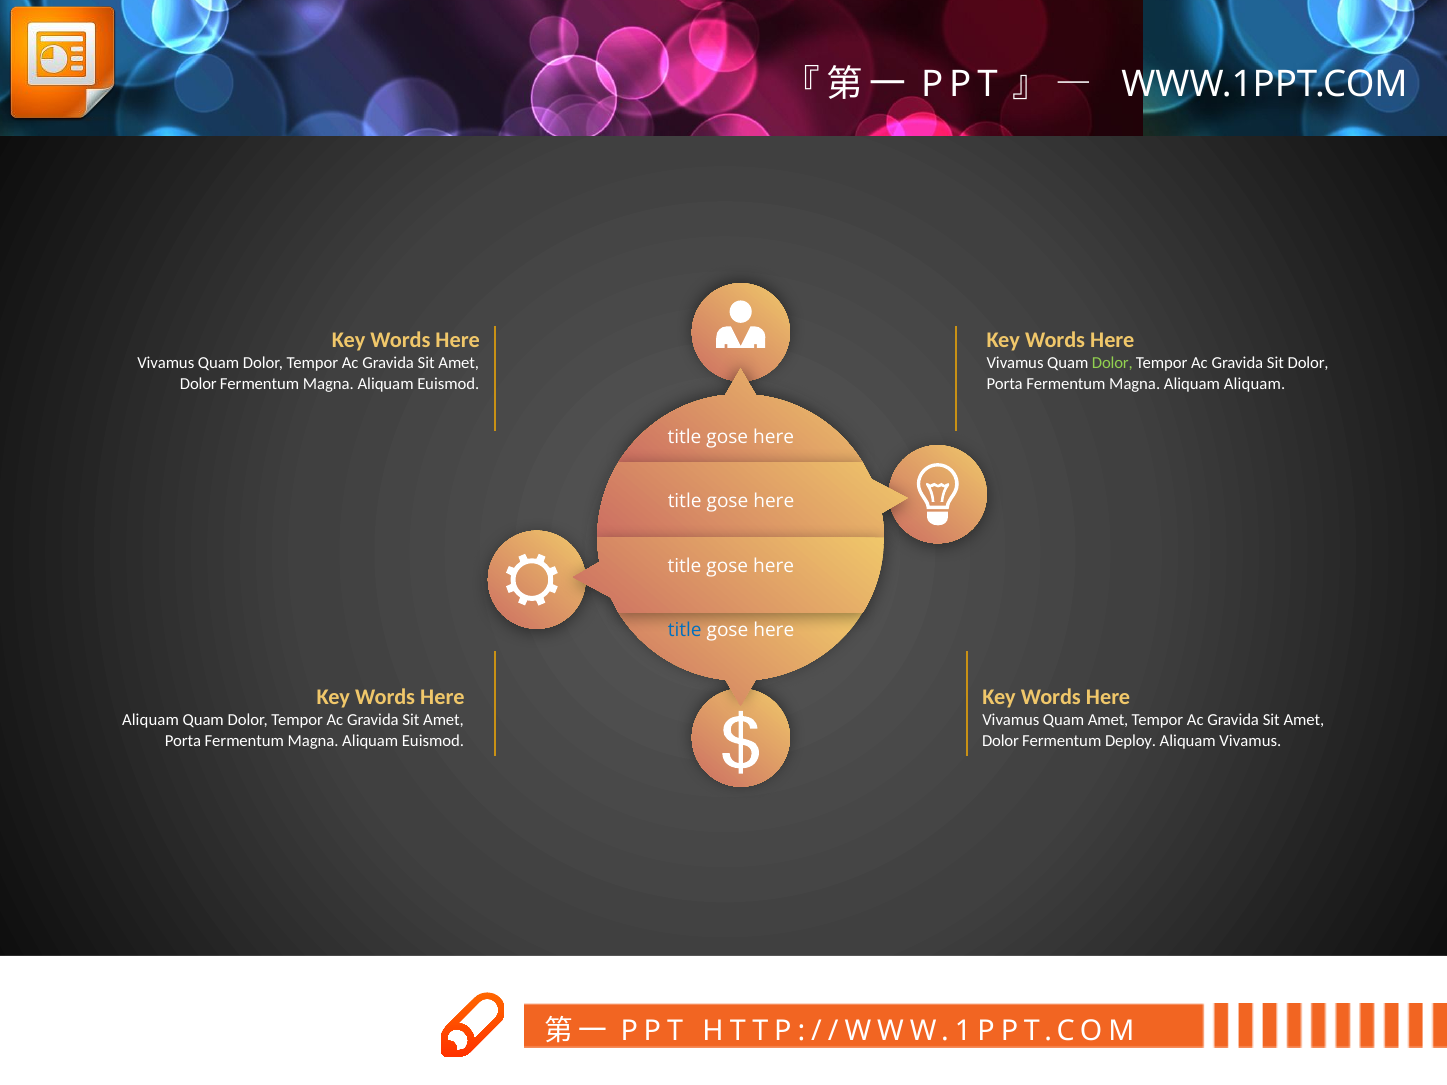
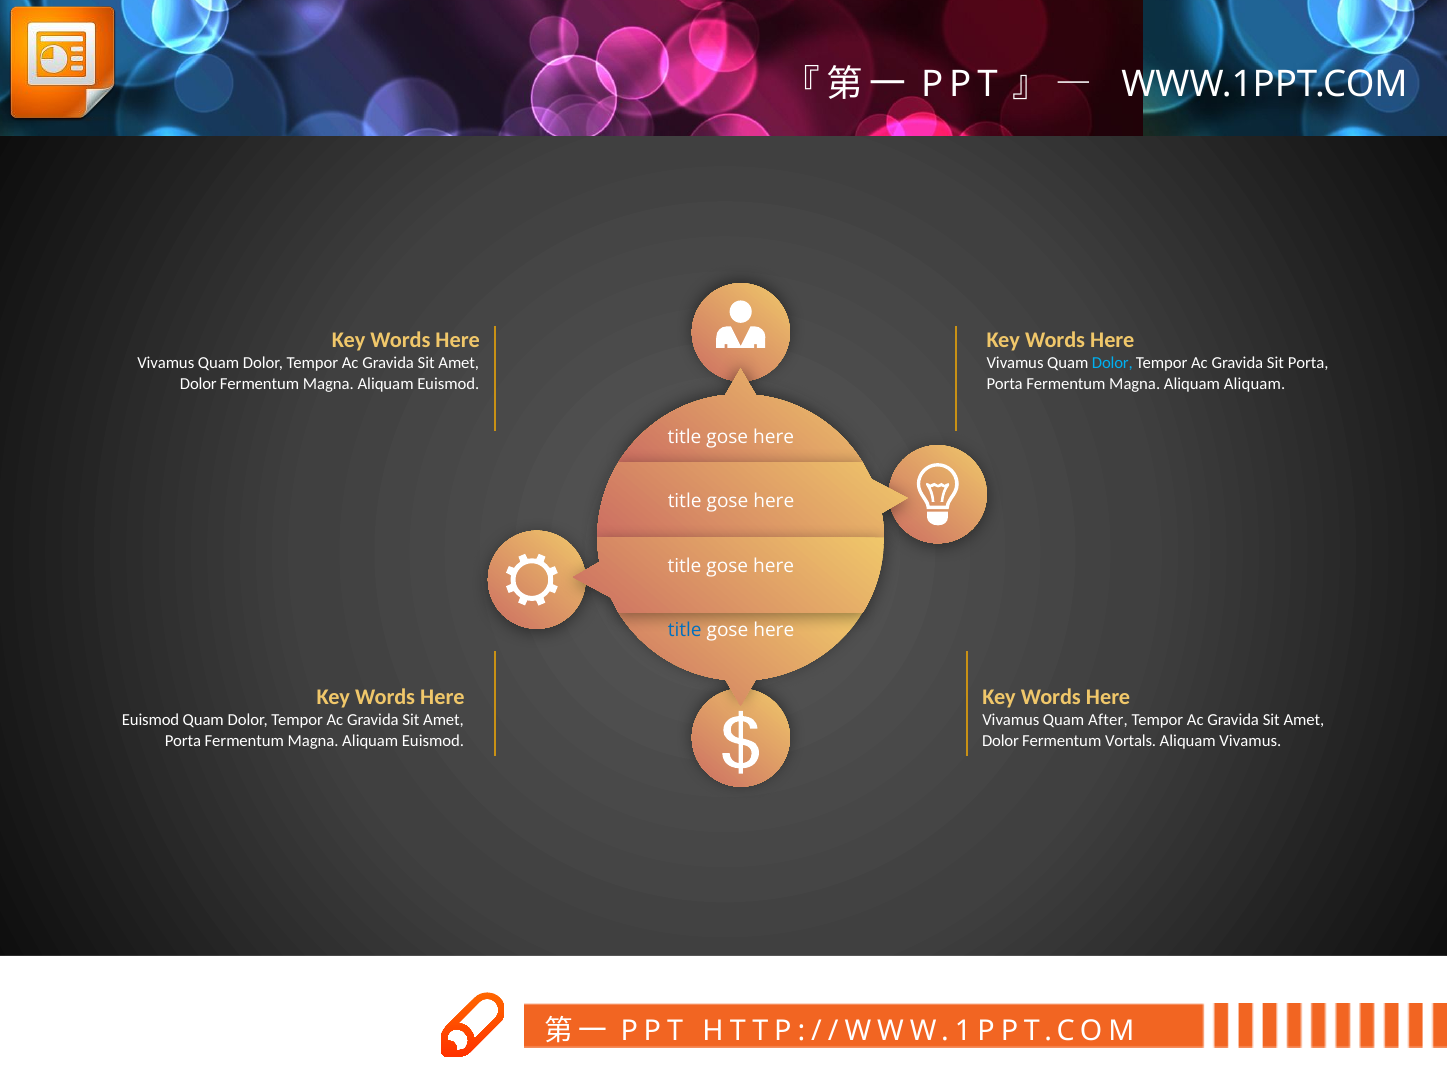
Dolor colour: light green -> light blue (1112, 363)
Sit Dolor: Dolor -> Porta (1308, 363)
Aliquam: Aliquam -> Euismod (151, 721)
Quam Amet: Amet -> After (1108, 721)
Deploy: Deploy -> Vortals (1131, 741)
